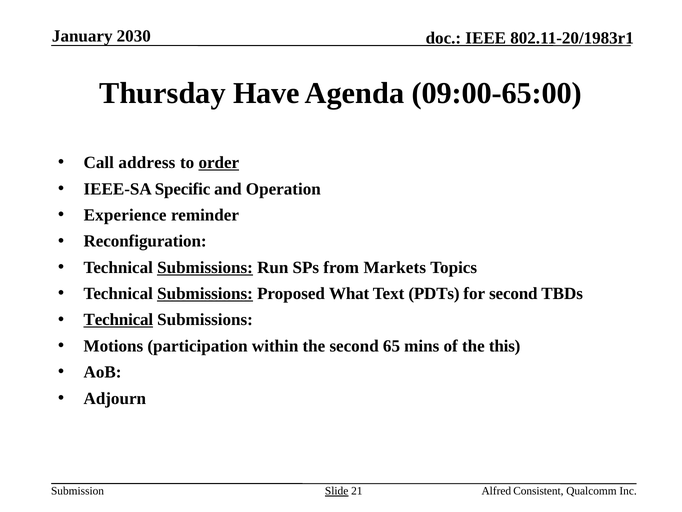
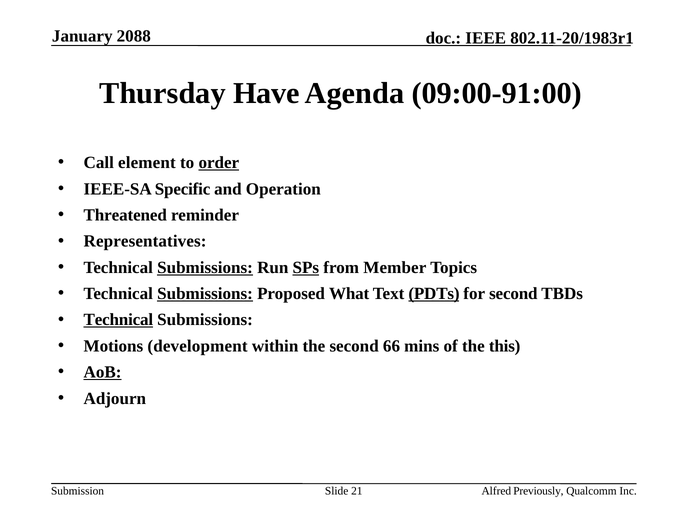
2030: 2030 -> 2088 (134, 36)
09:00-65:00: 09:00-65:00 -> 09:00-91:00 (497, 93)
address: address -> element (147, 163)
Experience: Experience -> Threatened (125, 215)
Reconfiguration: Reconfiguration -> Representatives (145, 241)
SPs underline: none -> present (306, 267)
Markets: Markets -> Member (395, 267)
PDTs underline: none -> present (434, 293)
participation: participation -> development (197, 346)
65: 65 -> 66 (392, 346)
AoB underline: none -> present (103, 372)
Slide underline: present -> none (337, 491)
Consistent: Consistent -> Previously (538, 491)
